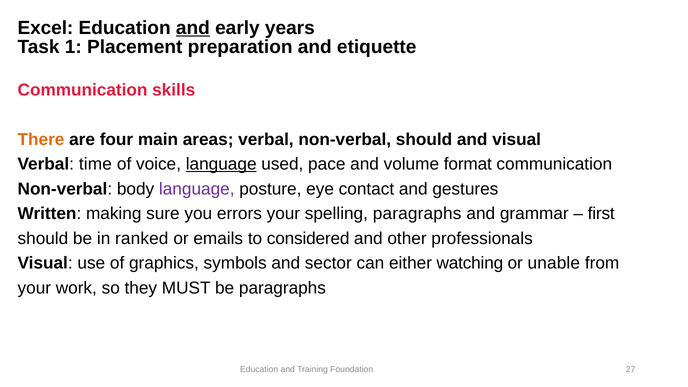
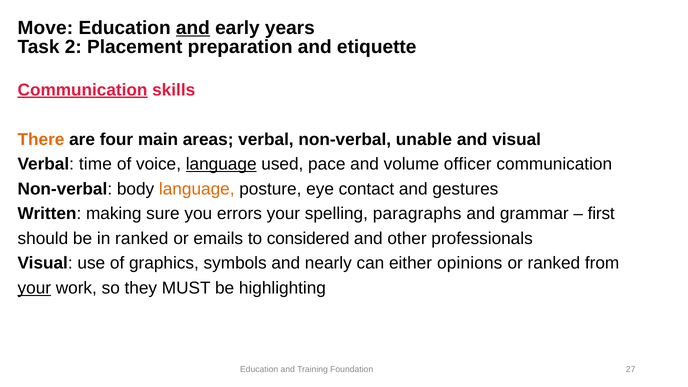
Excel: Excel -> Move (45, 28)
1: 1 -> 2 (73, 47)
Communication underline: none -> present (83, 90)
non-verbal should: should -> unable (424, 139)
format: format -> officer (468, 164)
language colour: purple -> orange (197, 189)
sector: sector -> nearly (328, 263)
watching: watching -> opinions (470, 263)
or unable: unable -> ranked (554, 263)
your underline: none -> present (34, 288)
be paragraphs: paragraphs -> highlighting (282, 288)
